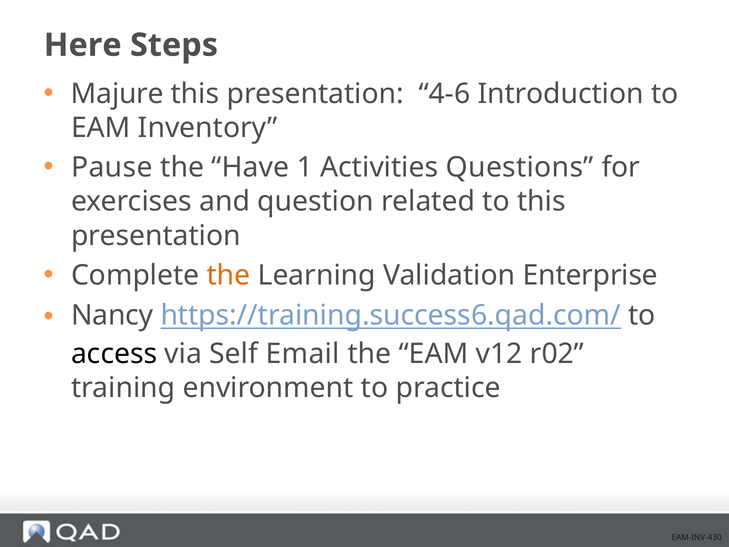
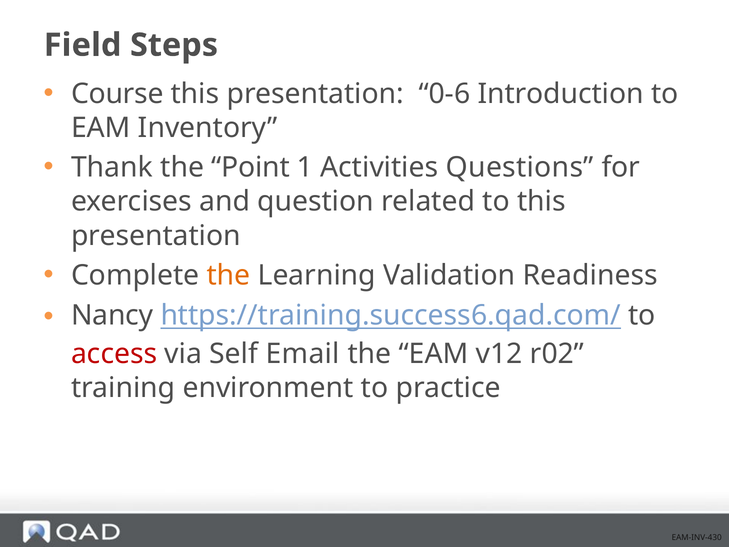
Here: Here -> Field (83, 45)
Majure: Majure -> Course (117, 94)
4-6: 4-6 -> 0-6 (444, 94)
Pause: Pause -> Thank (112, 167)
Have: Have -> Point (251, 167)
Enterprise: Enterprise -> Readiness (590, 275)
access colour: black -> red (114, 354)
